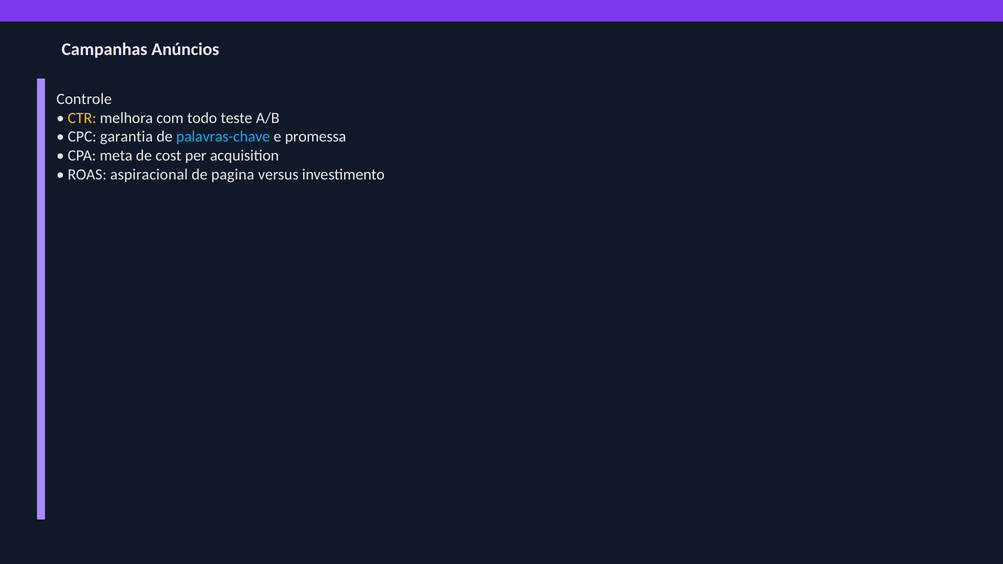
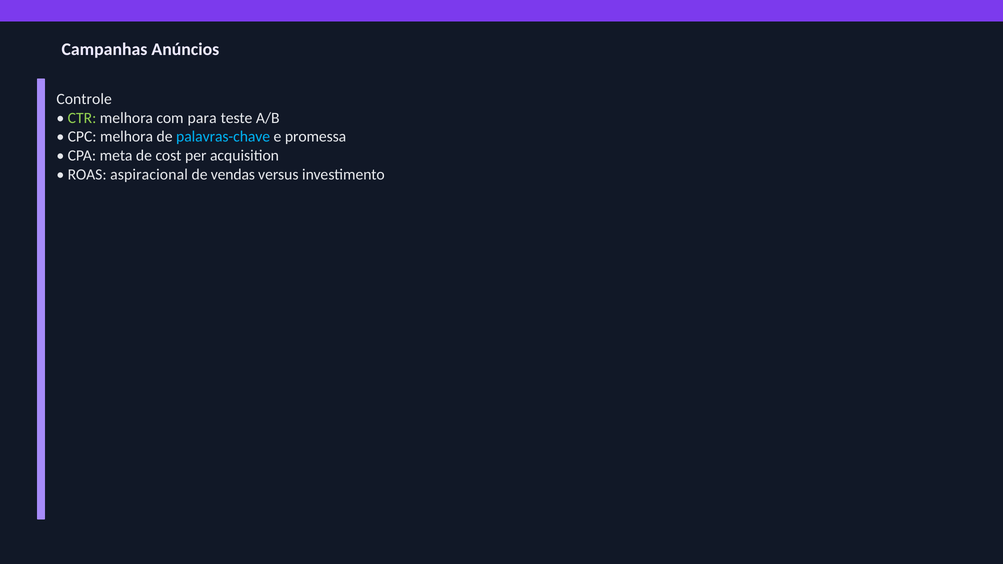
CTR colour: yellow -> light green (82, 118)
todo: todo -> para (202, 118)
CPC garantia: garantia -> melhora (127, 137)
pagina: pagina -> vendas (233, 174)
